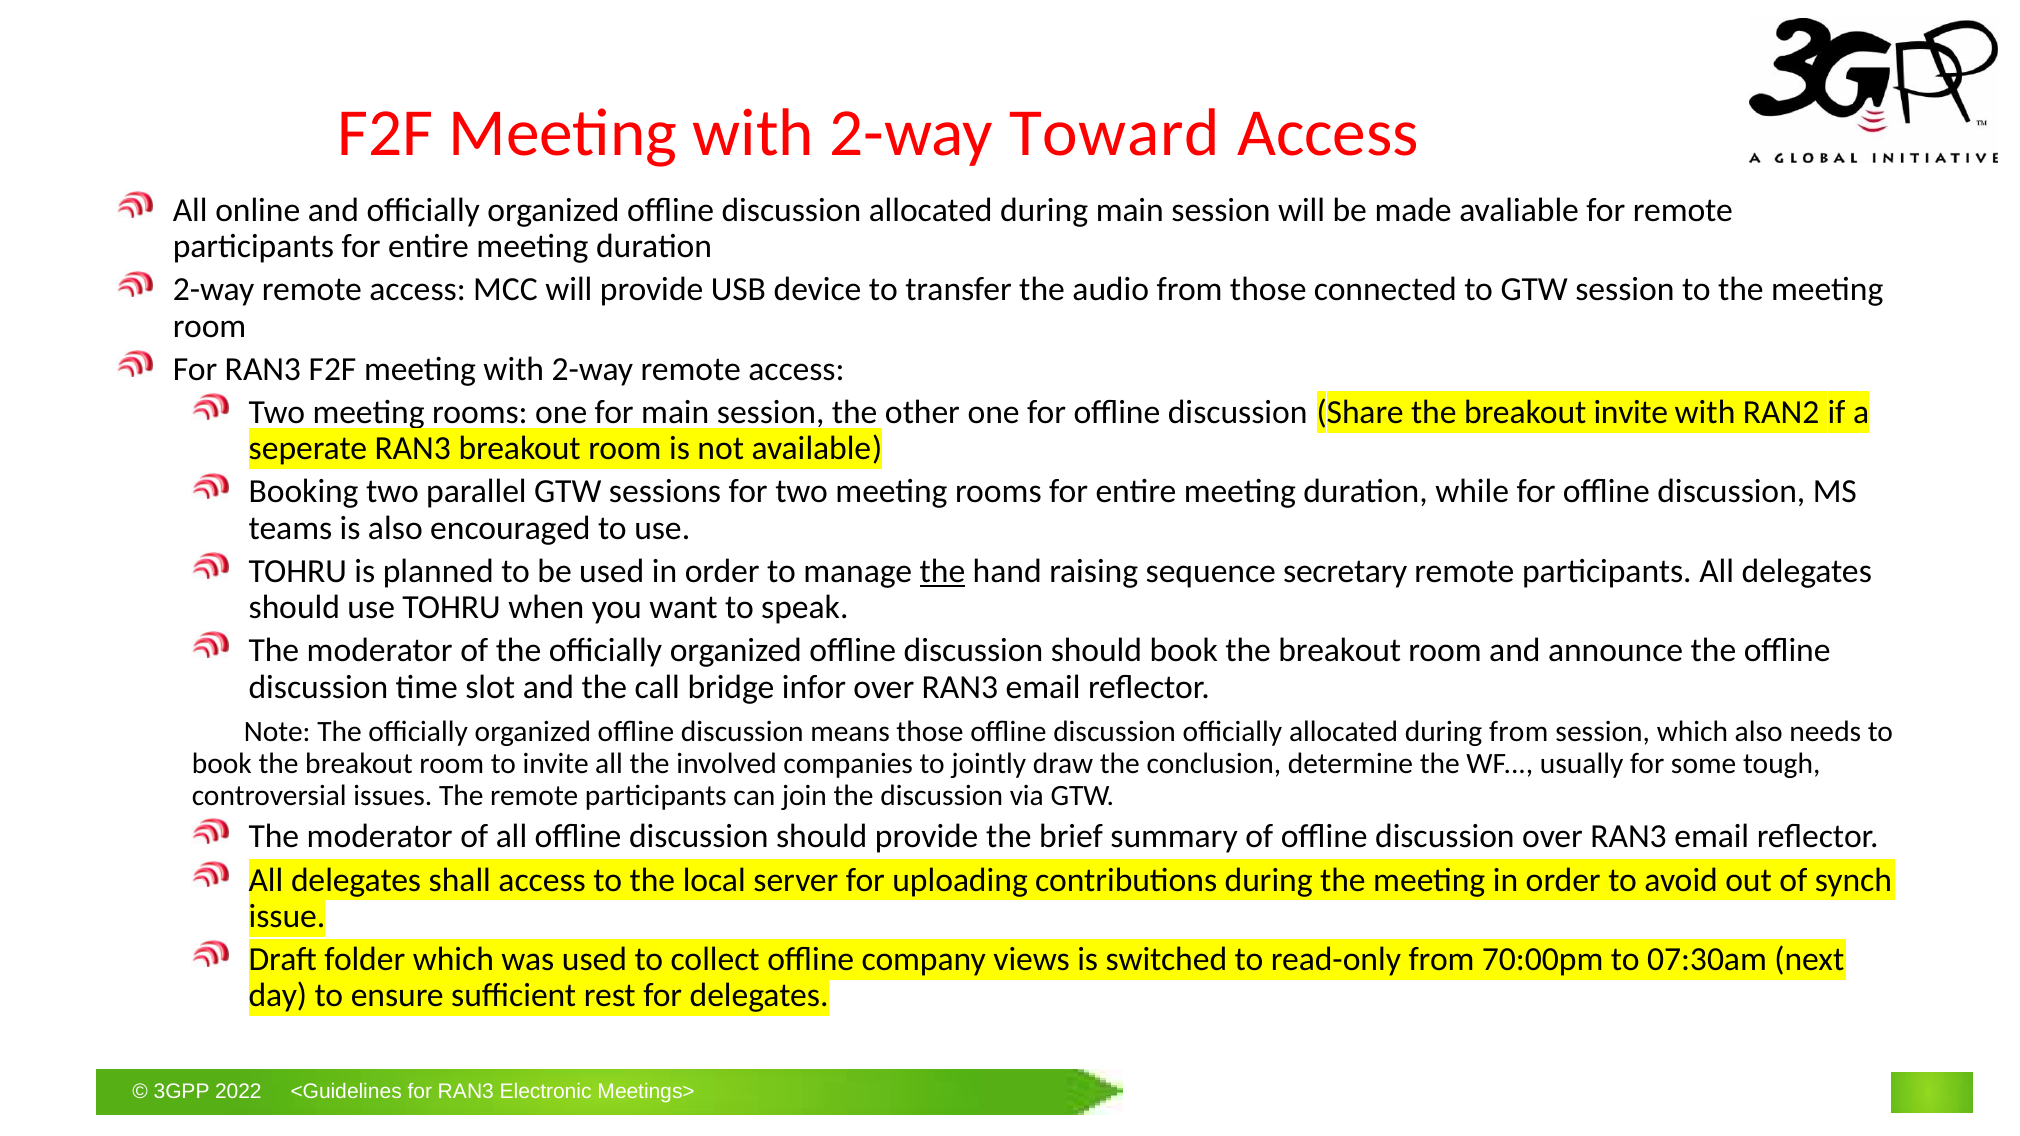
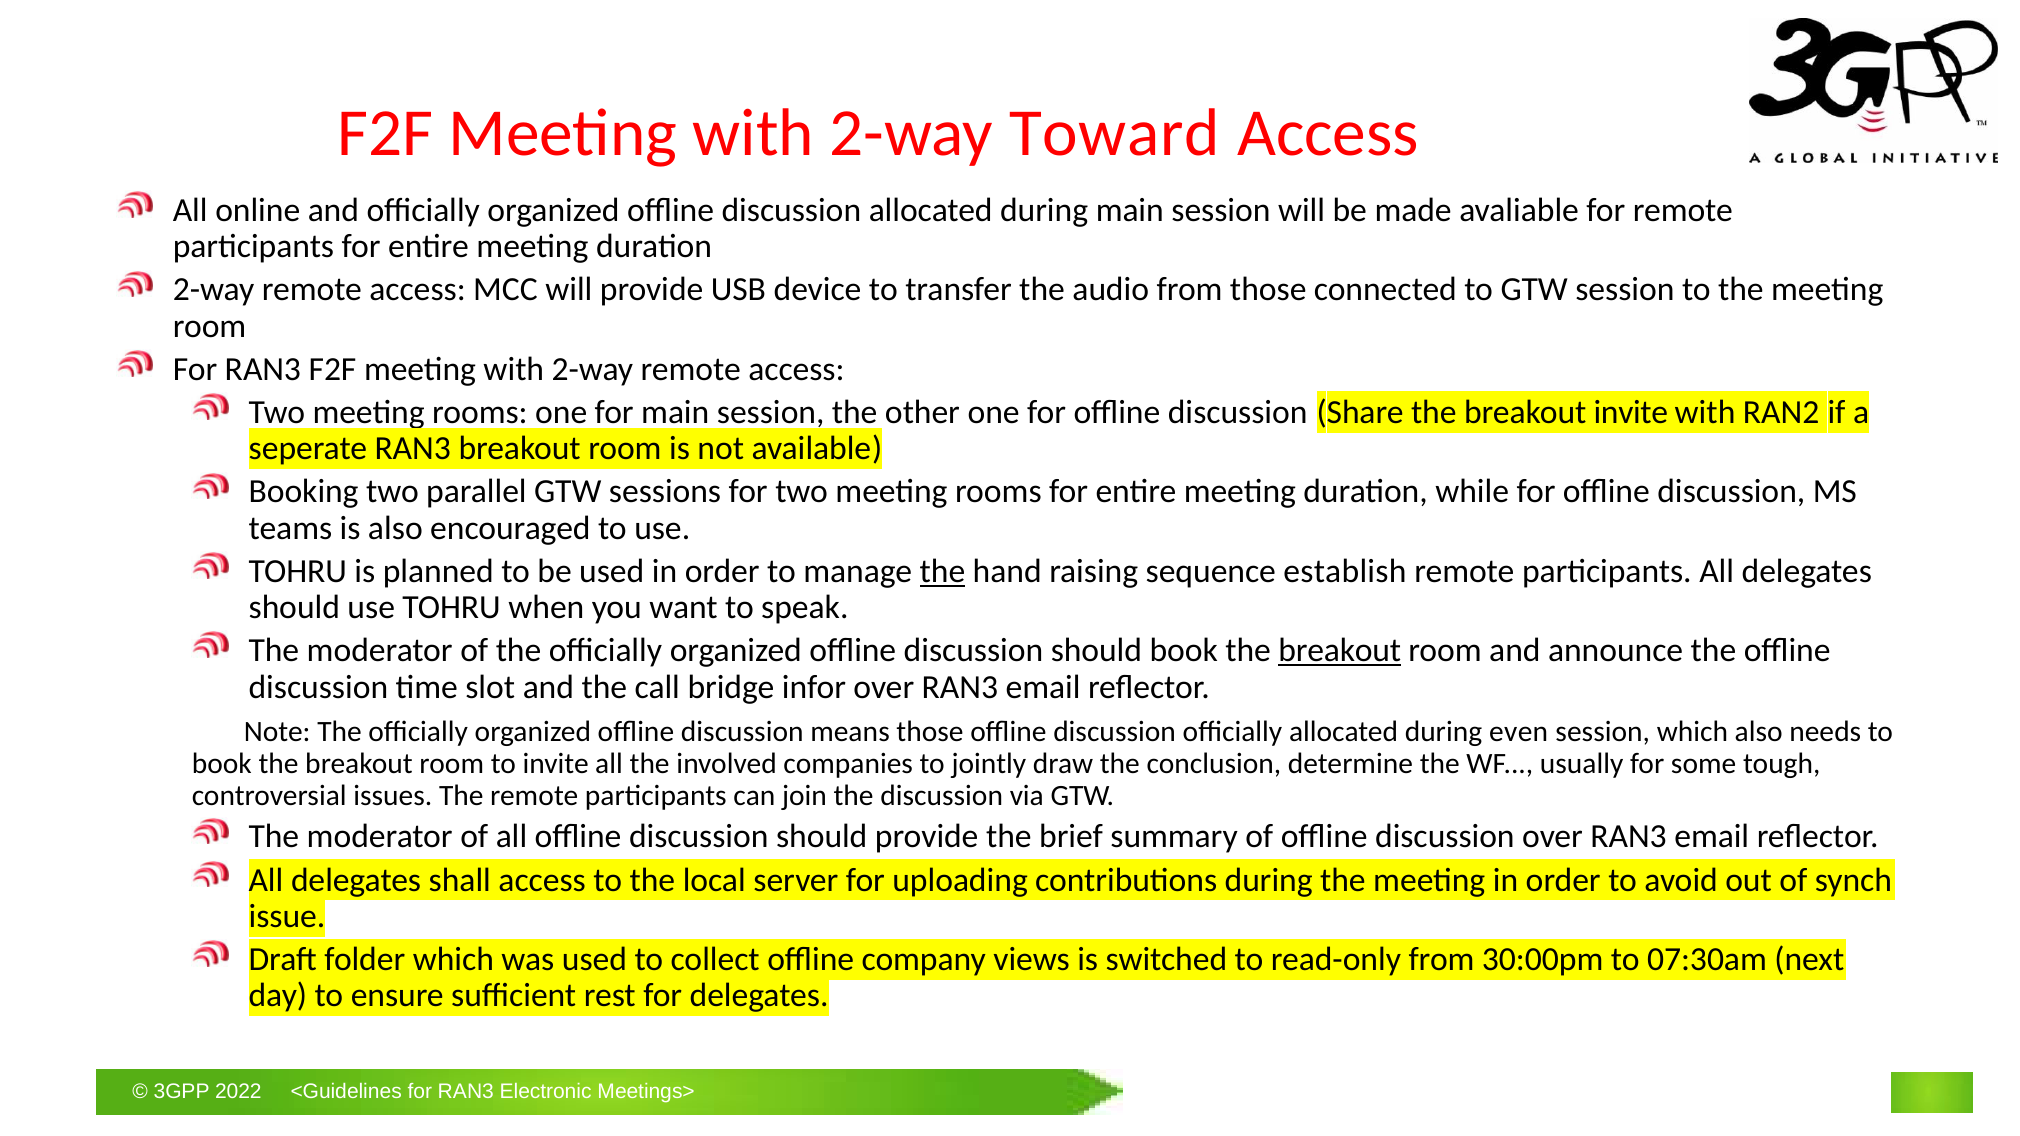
secretary: secretary -> establish (1345, 571)
breakout underline: none -> present (1340, 651)
during from: from -> even (1519, 732)
70:00pm: 70:00pm -> 30:00pm (1543, 960)
